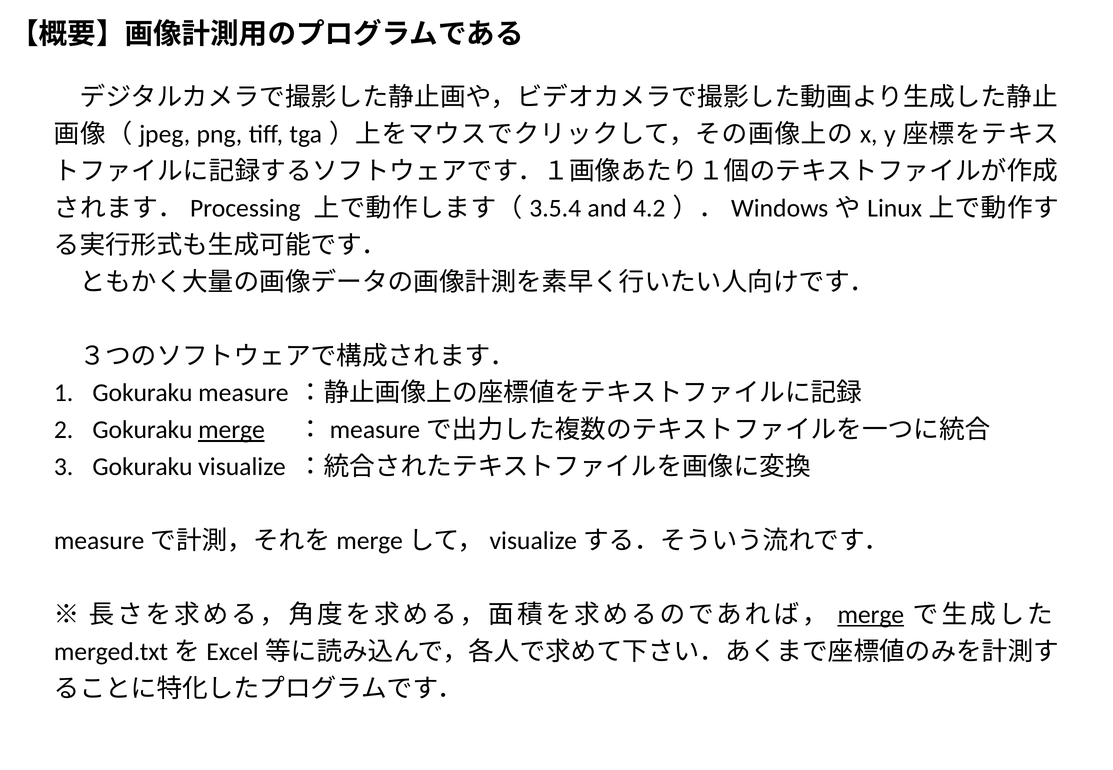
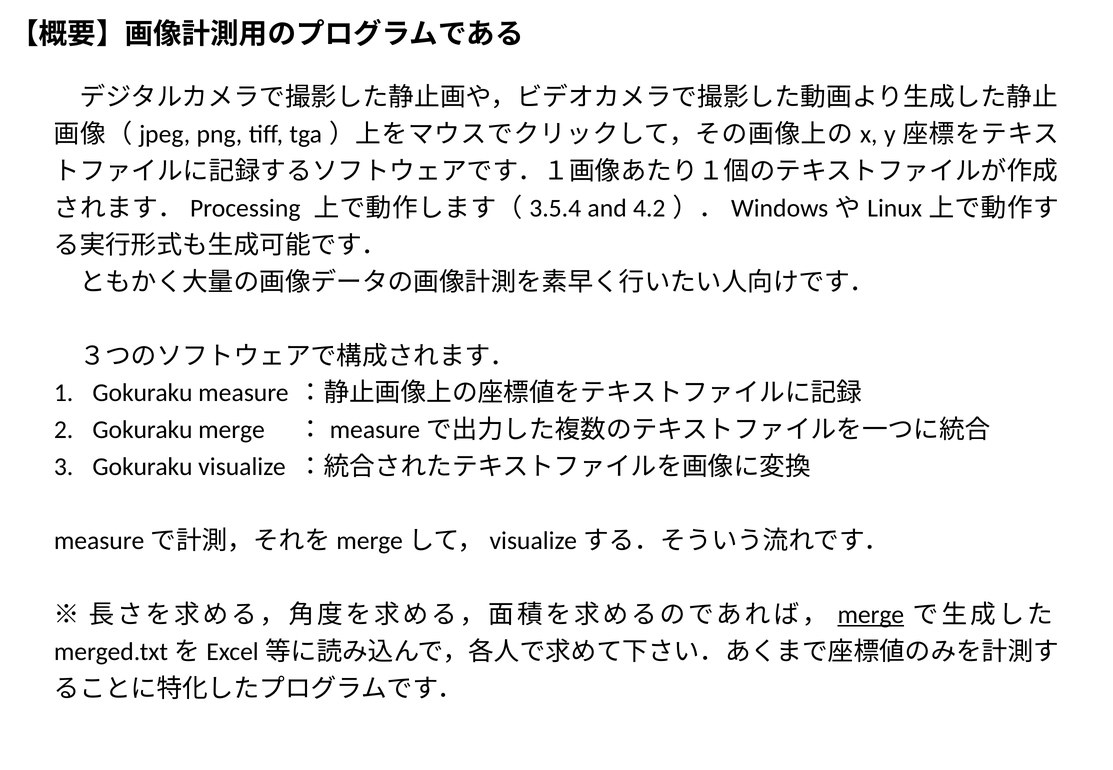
merge underline: present -> none (232, 430)
